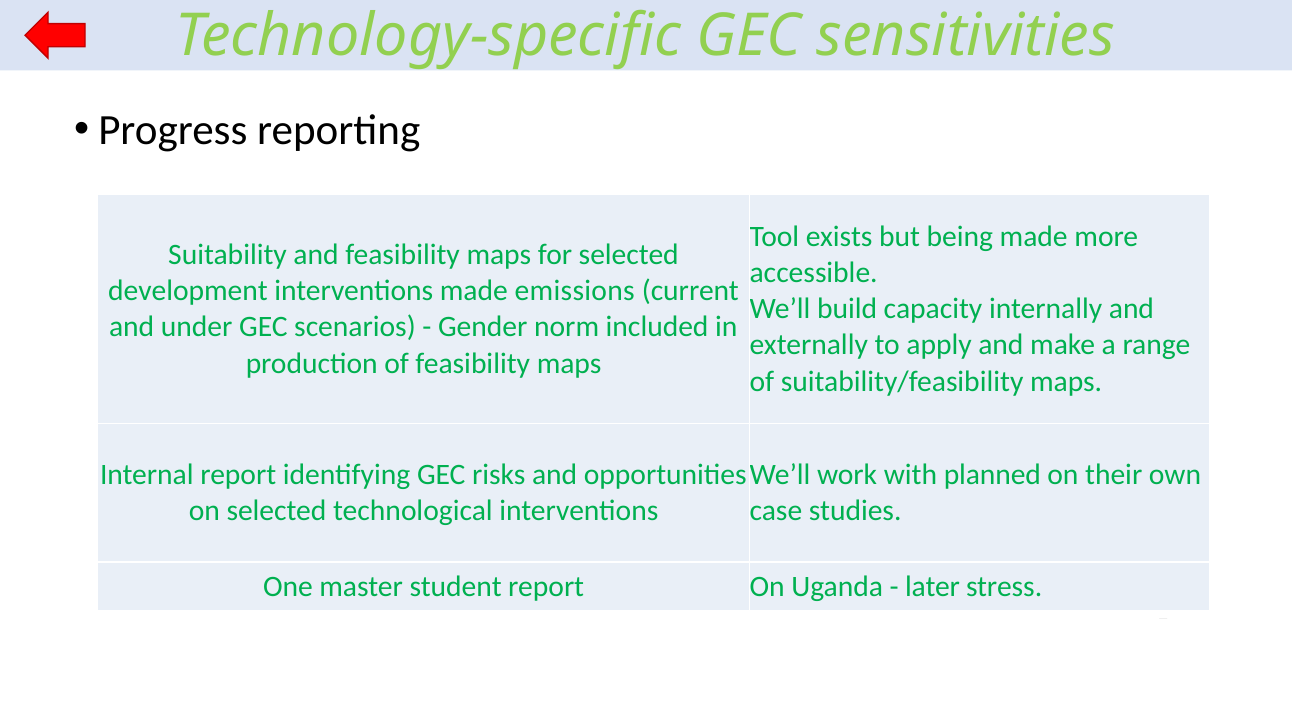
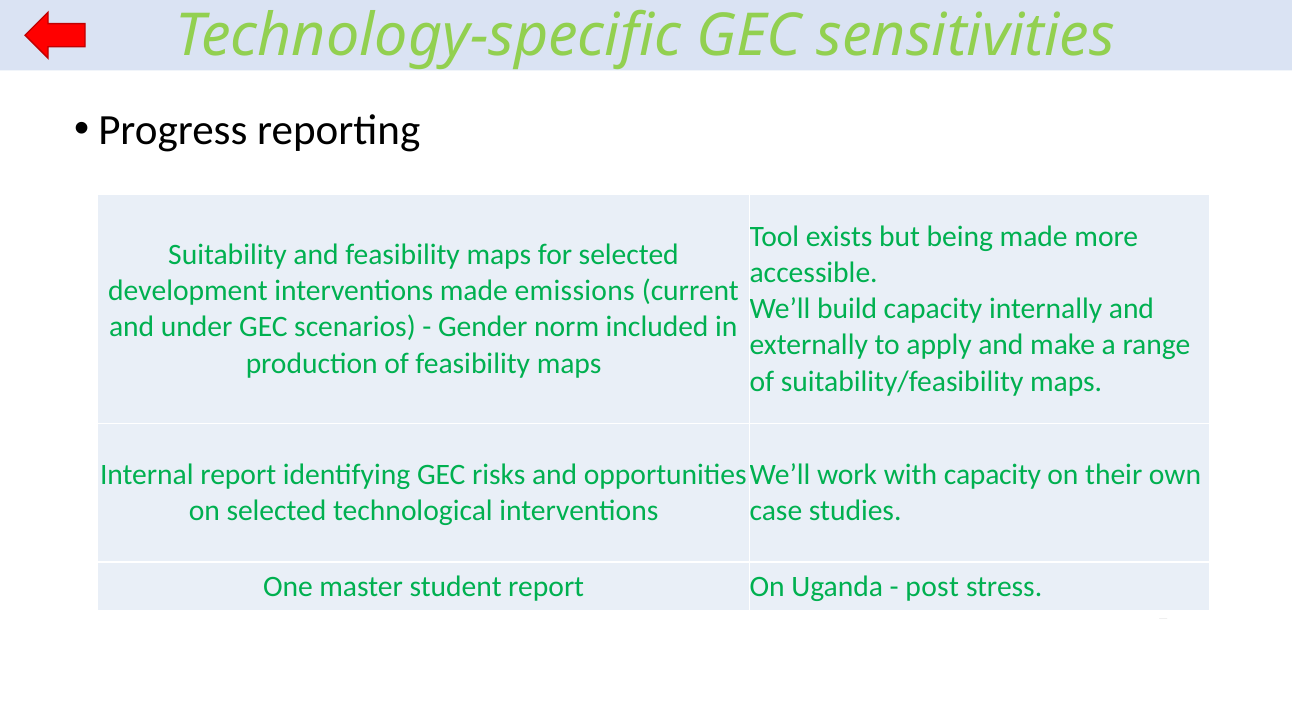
with planned: planned -> capacity (992, 475)
later: later -> post (932, 586)
